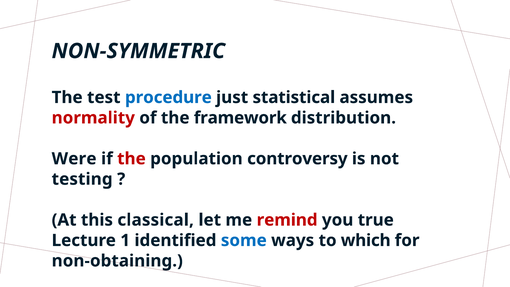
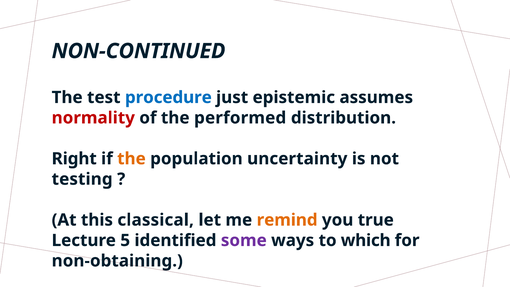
NON-SYMMETRIC: NON-SYMMETRIC -> NON-CONTINUED (139, 51)
statistical: statistical -> epistemic (294, 97)
framework: framework -> performed (240, 118)
Were: Were -> Right (74, 159)
the colour: red -> orange (131, 159)
controversy: controversy -> uncertainty (297, 159)
remind colour: red -> orange (287, 220)
1: 1 -> 5 (125, 240)
some colour: blue -> purple (244, 240)
